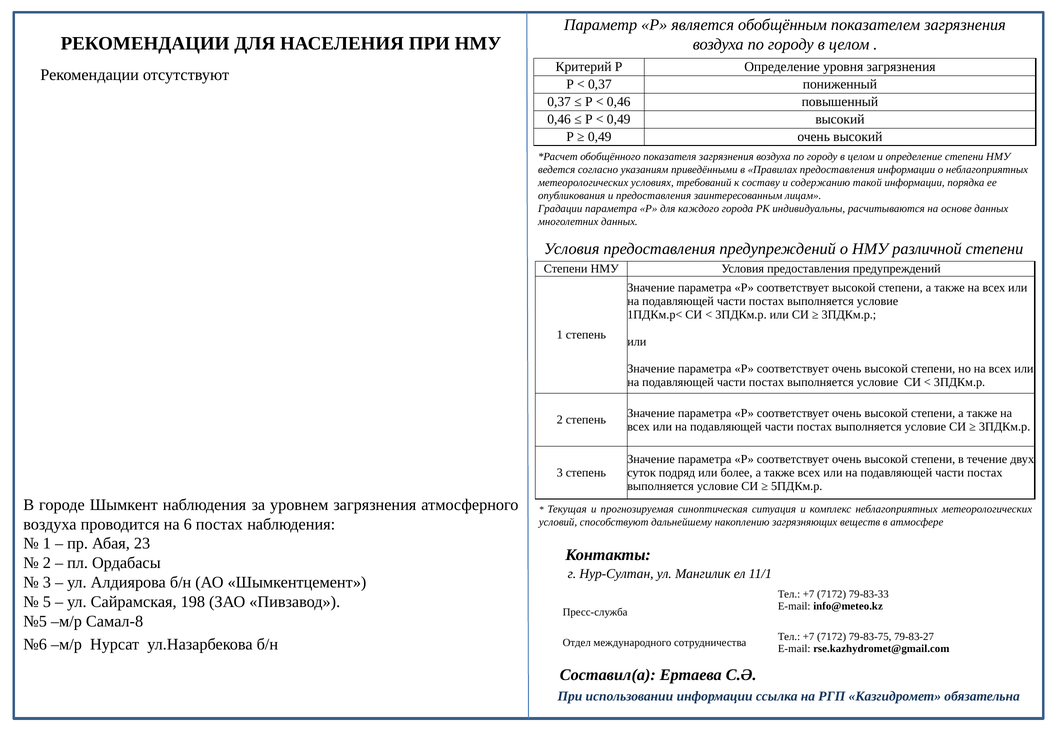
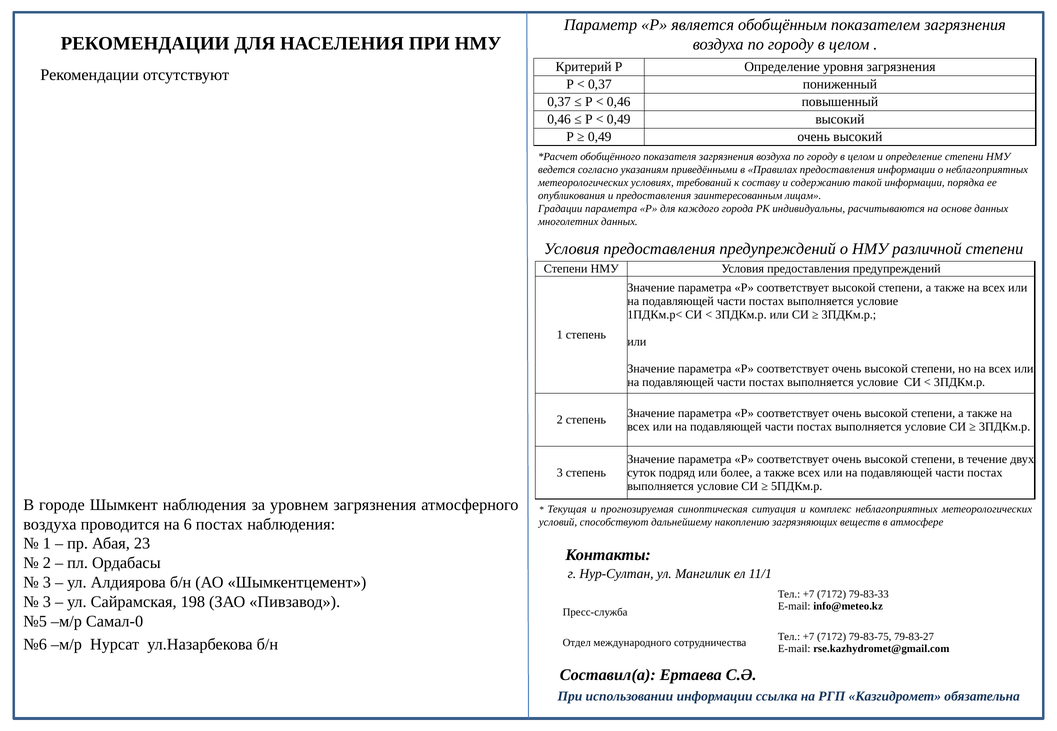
5: 5 -> 3 (47, 603)
Самал-8: Самал-8 -> Самал-0 (115, 622)
